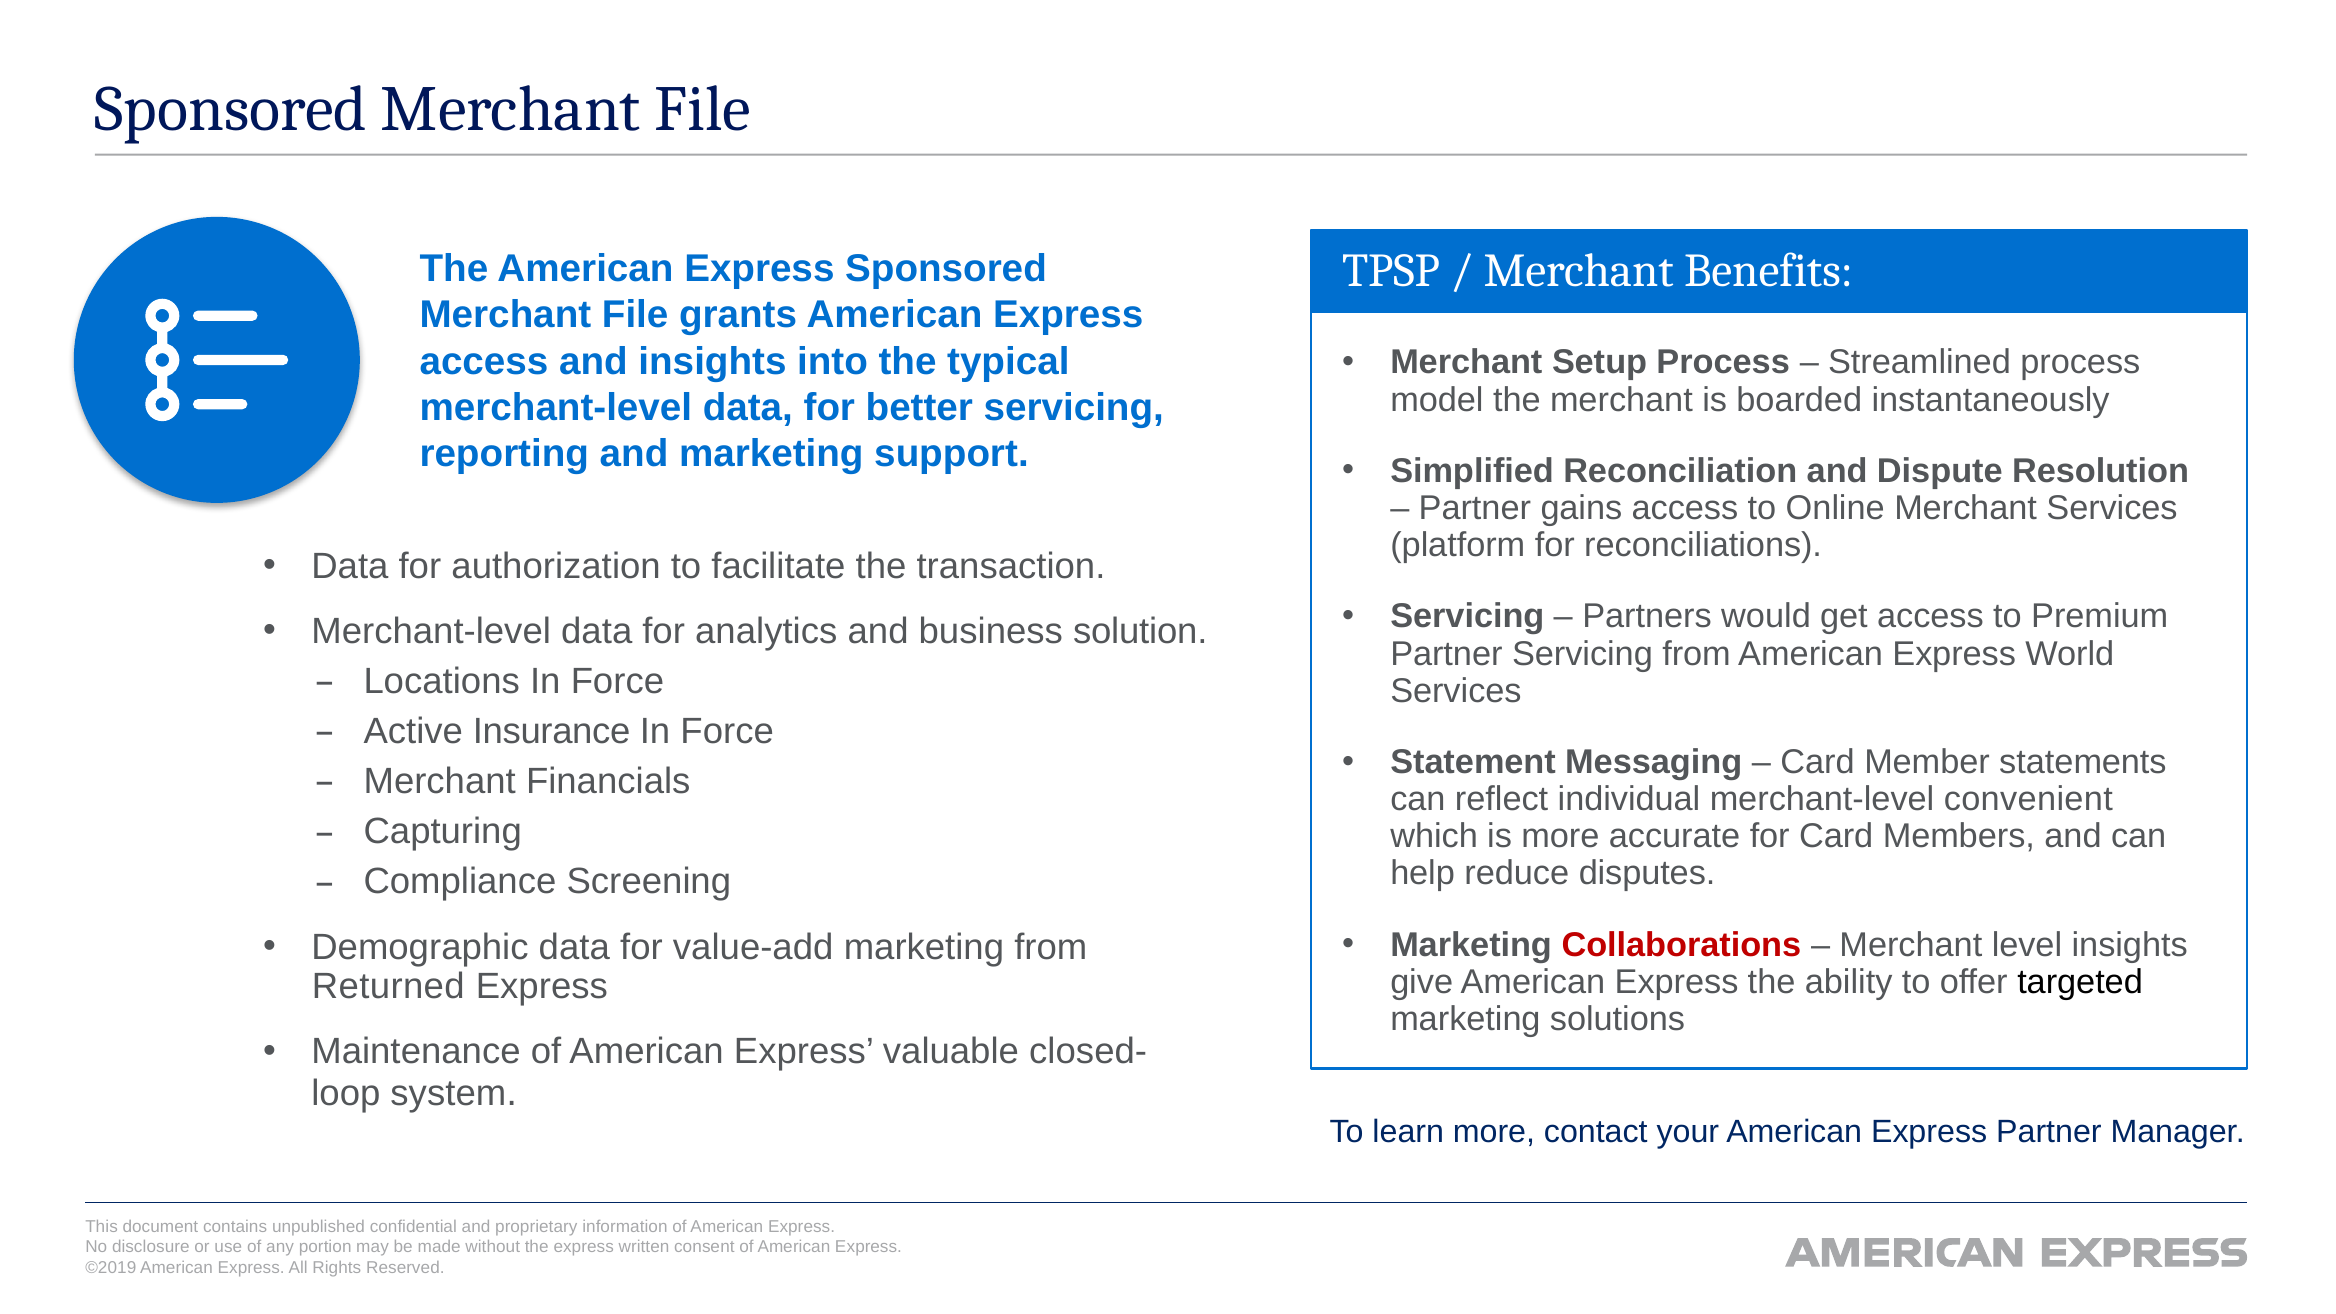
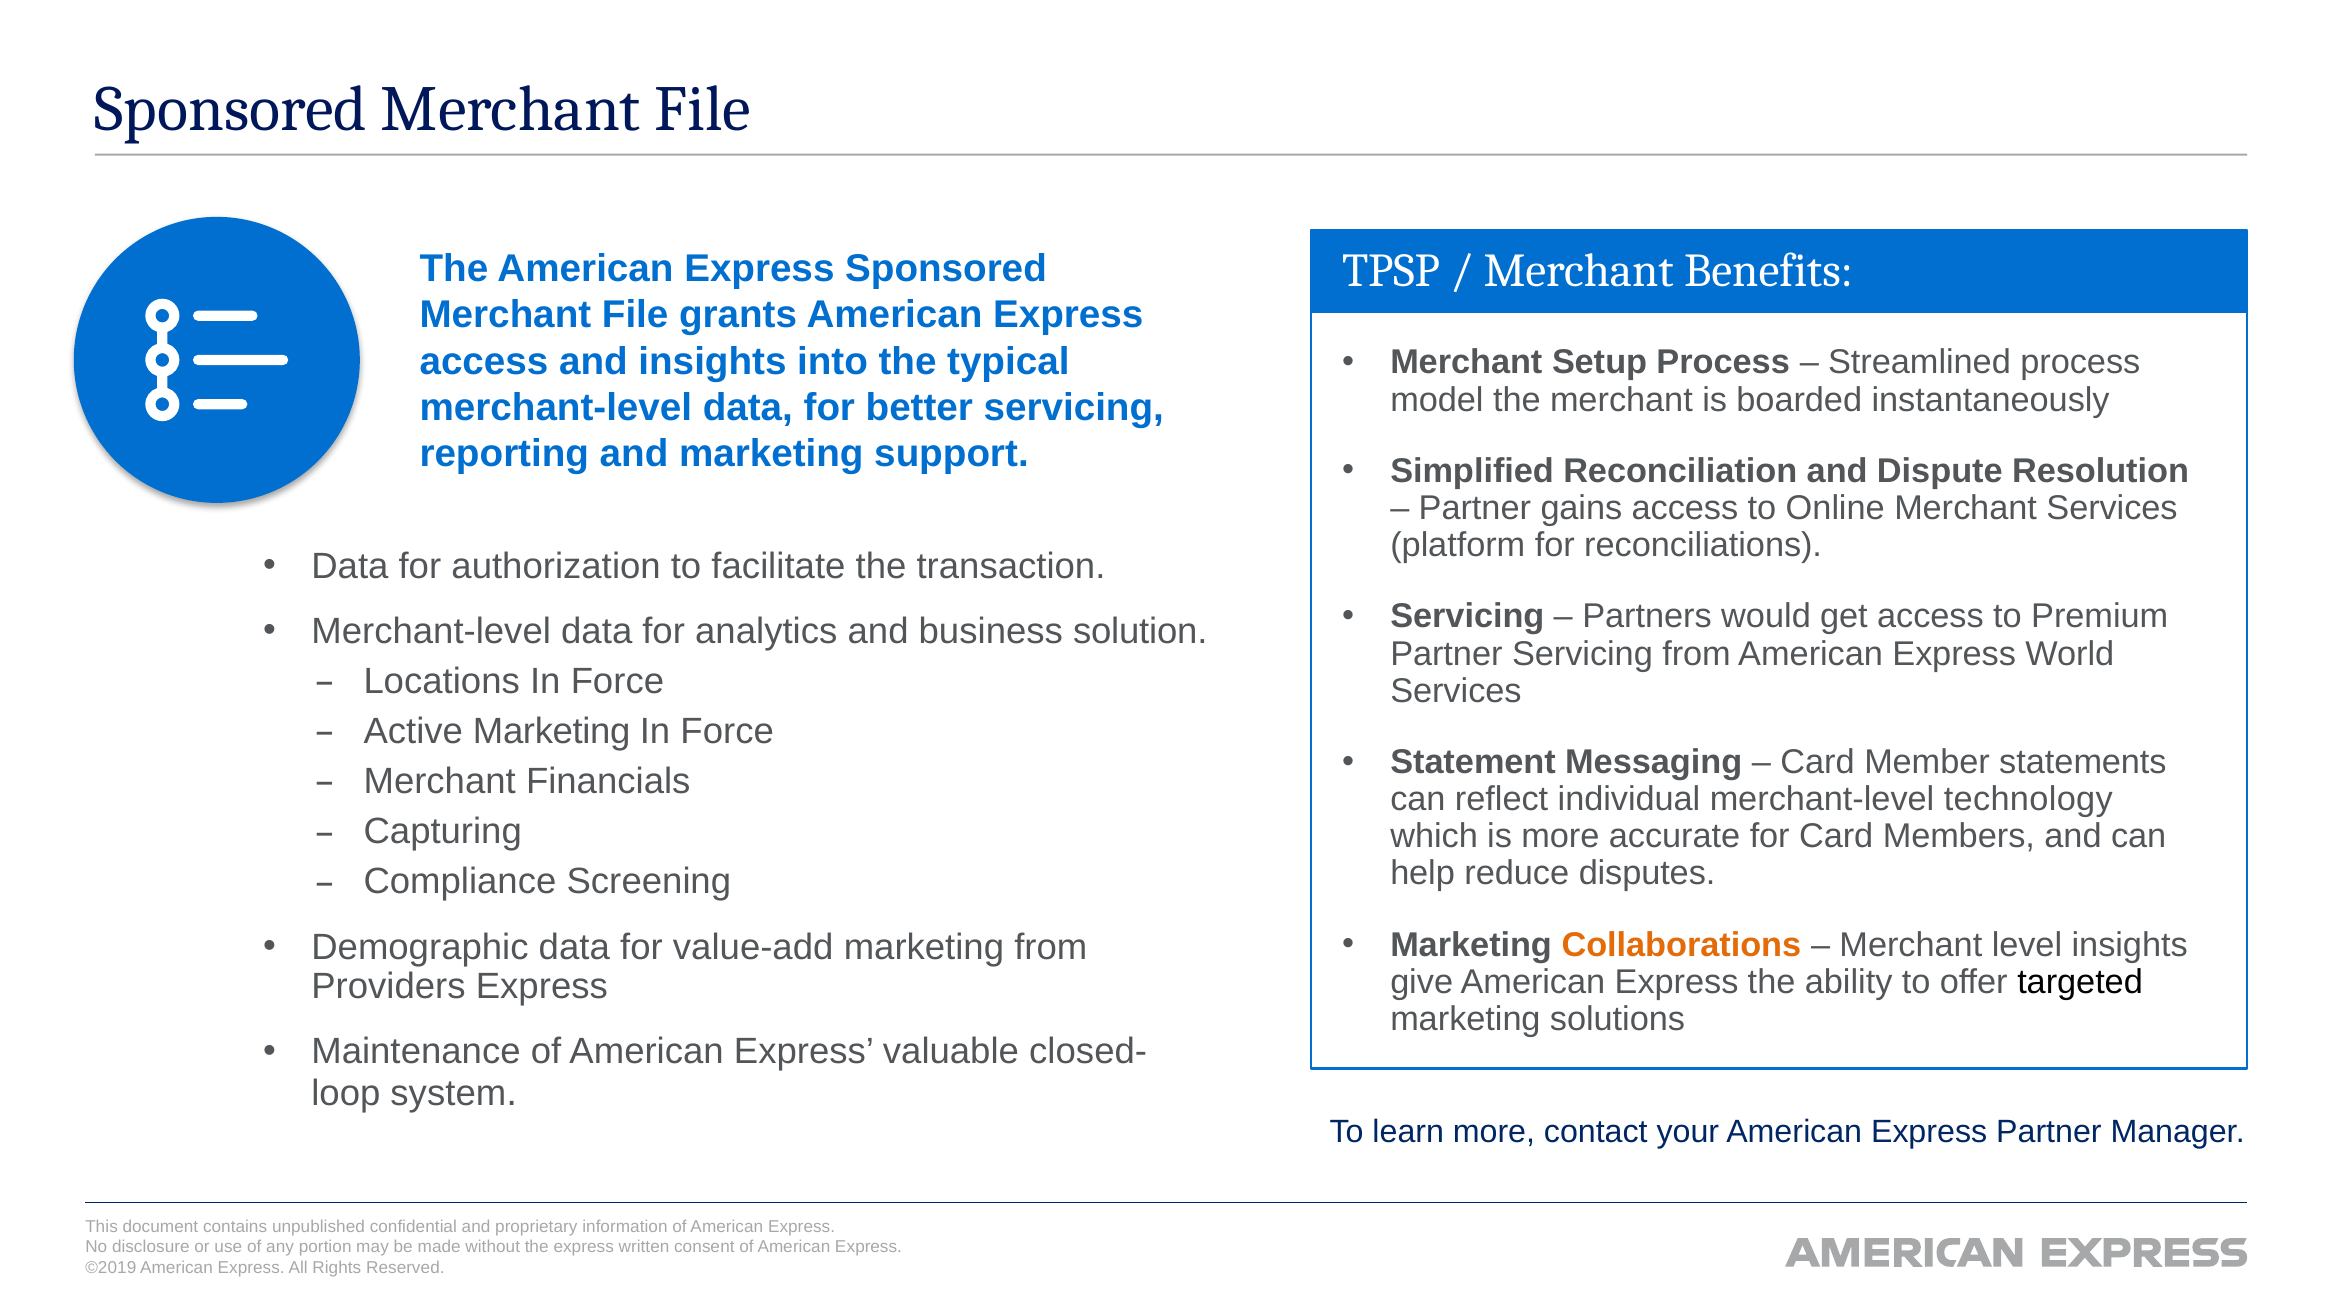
Active Insurance: Insurance -> Marketing (552, 731)
convenient: convenient -> technology (2028, 799)
Collaborations colour: red -> orange (1681, 945)
Returned: Returned -> Providers (389, 987)
